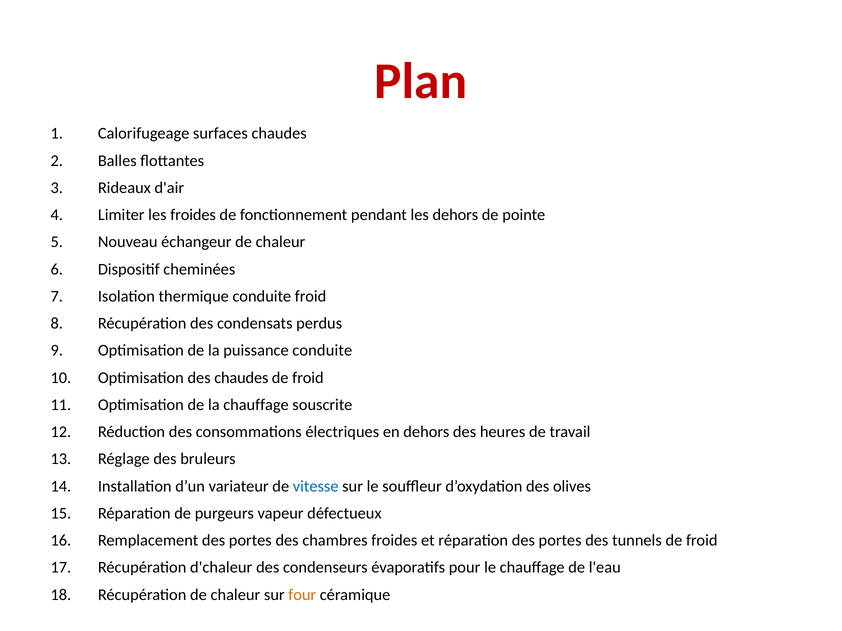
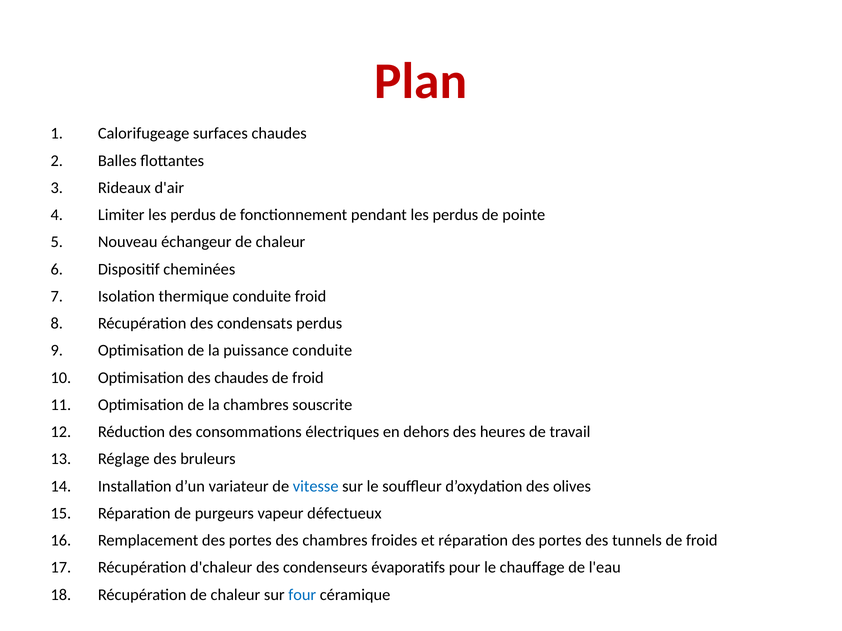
Limiter les froides: froides -> perdus (193, 215)
pendant les dehors: dehors -> perdus (455, 215)
la chauffage: chauffage -> chambres (256, 405)
four colour: orange -> blue (302, 595)
